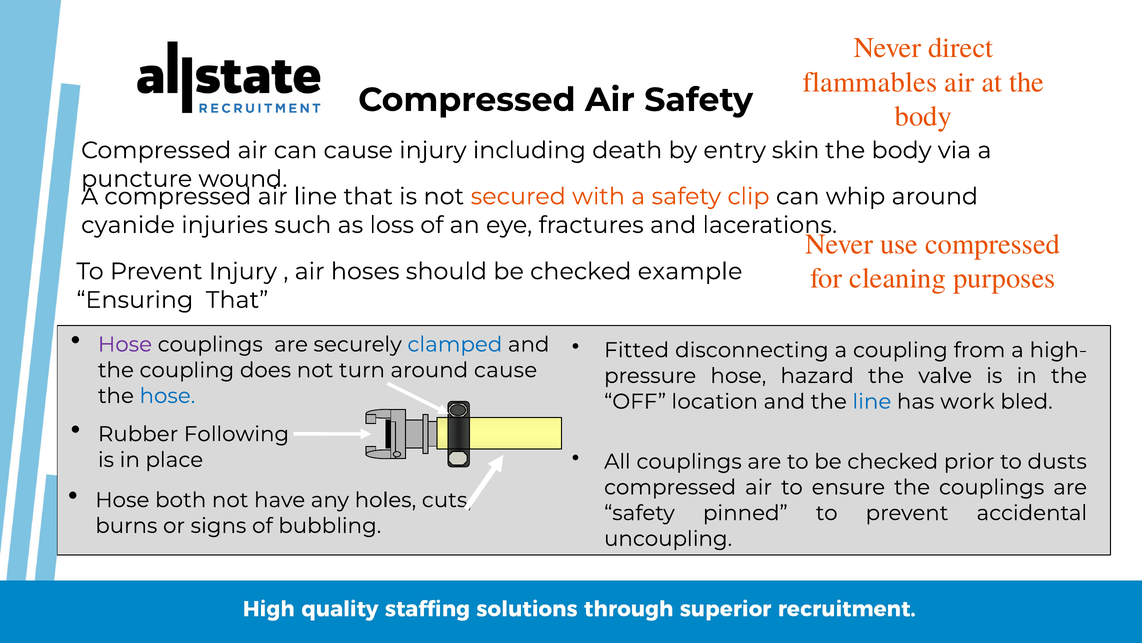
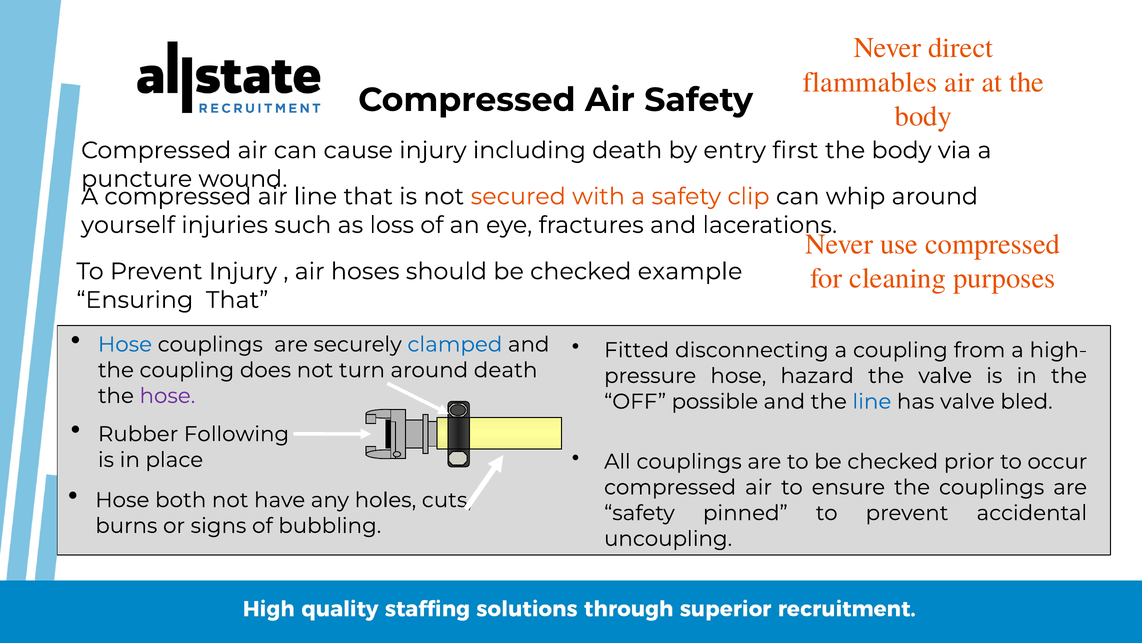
skin: skin -> first (795, 150)
cyanide: cyanide -> yourself (128, 225)
Hose colour: purple -> blue (125, 344)
cause: cause -> death (506, 370)
hose colour: blue -> purple (167, 396)
location: location -> possible (715, 401)
has work: work -> valve (967, 401)
dusts: dusts -> occur (1057, 461)
